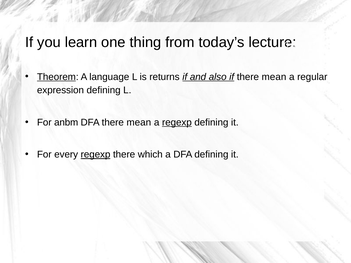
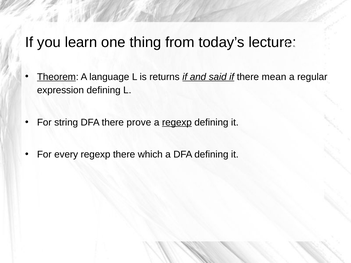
also: also -> said (218, 77)
anbm: anbm -> string (66, 122)
DFA there mean: mean -> prove (139, 122)
regexp underline: present -> none (96, 155)
